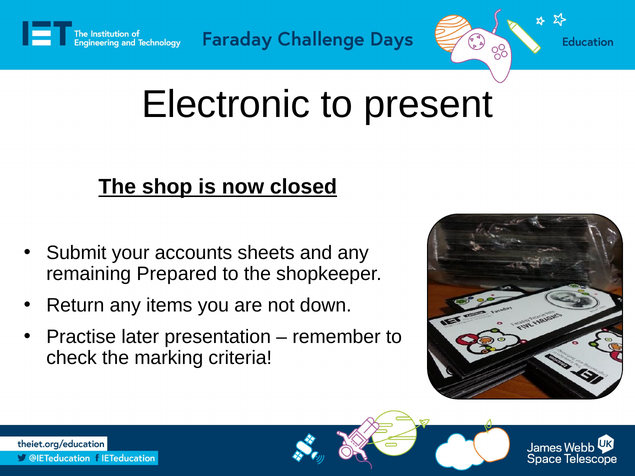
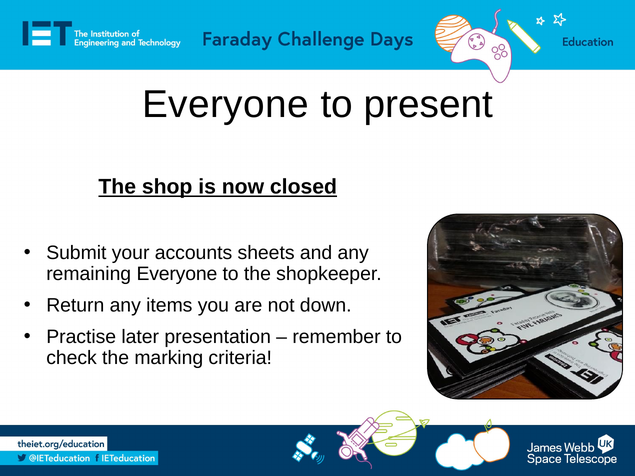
Electronic: Electronic -> Everyone (225, 105)
remaining Prepared: Prepared -> Everyone (177, 274)
